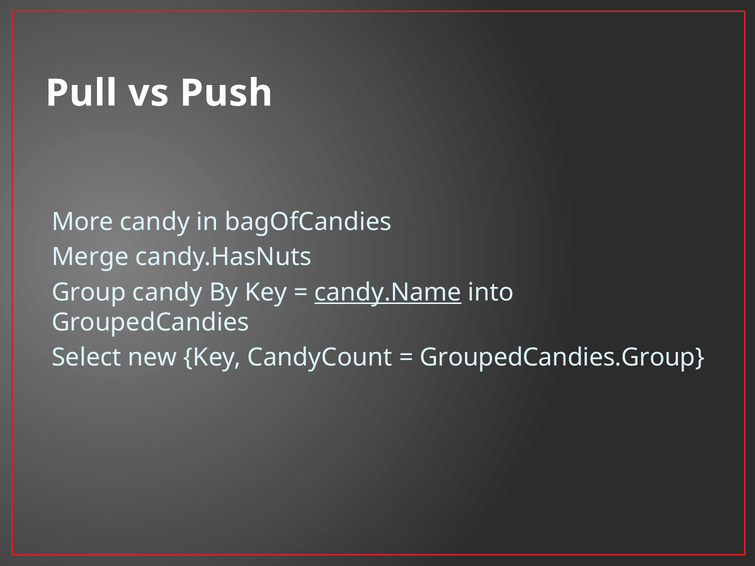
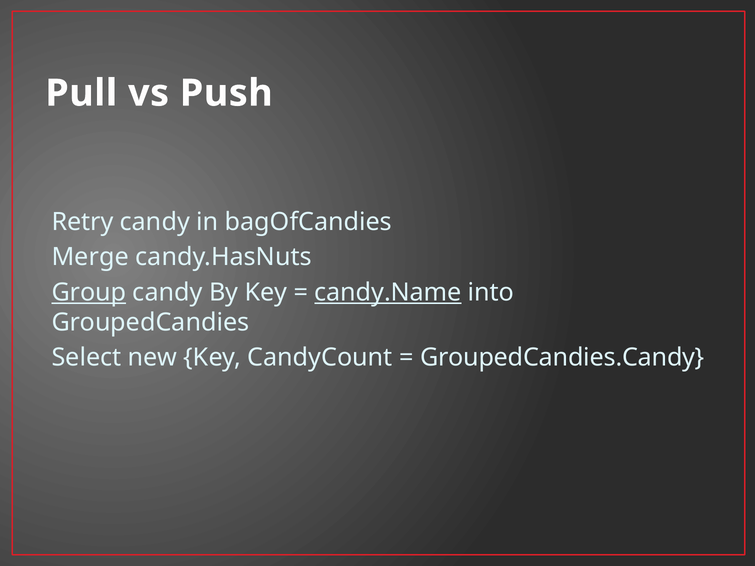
More: More -> Retry (82, 222)
Group underline: none -> present (89, 292)
GroupedCandies.Group: GroupedCandies.Group -> GroupedCandies.Candy (562, 358)
